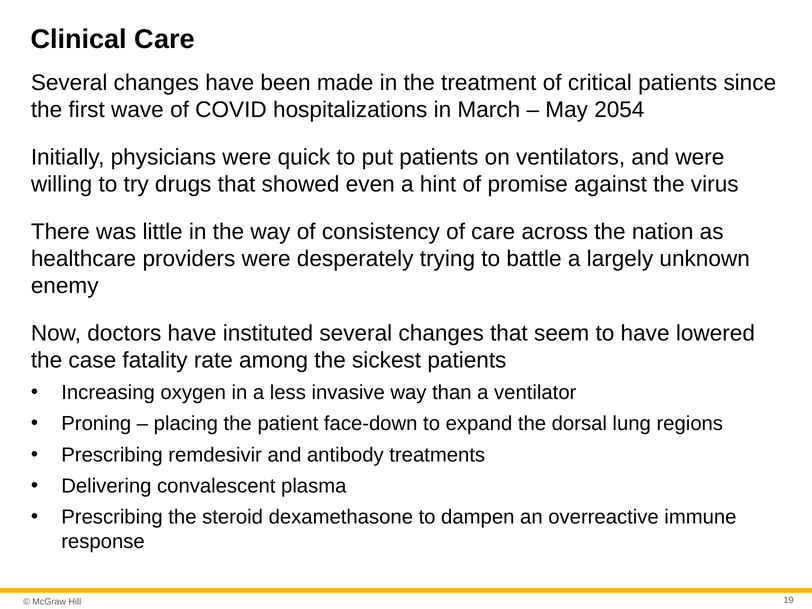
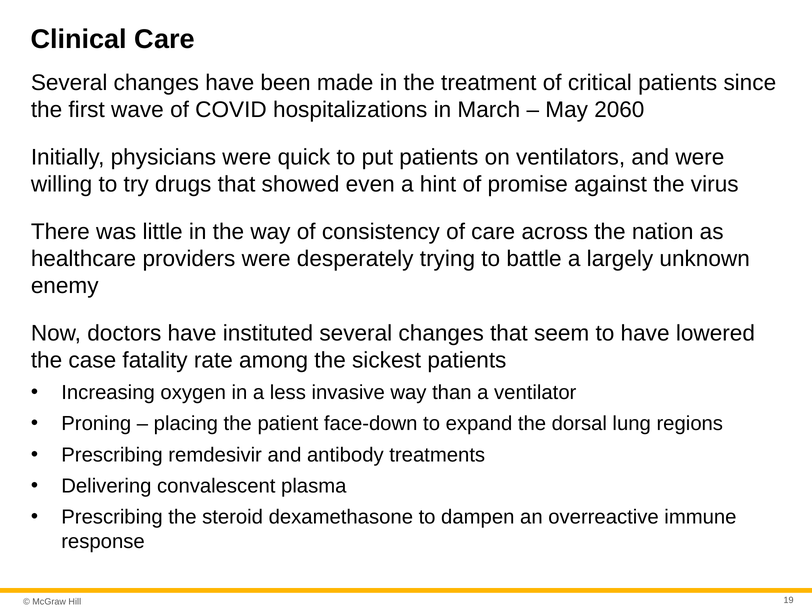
2054: 2054 -> 2060 (619, 110)
